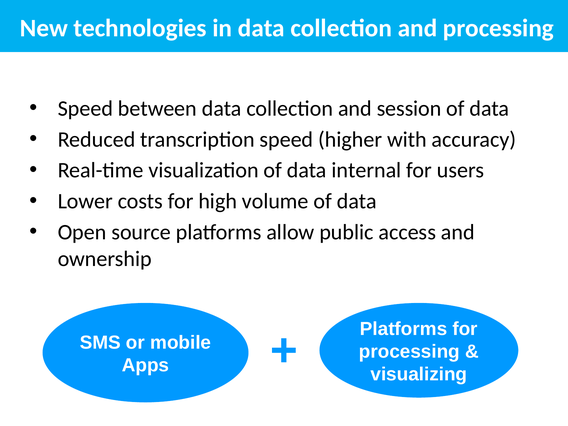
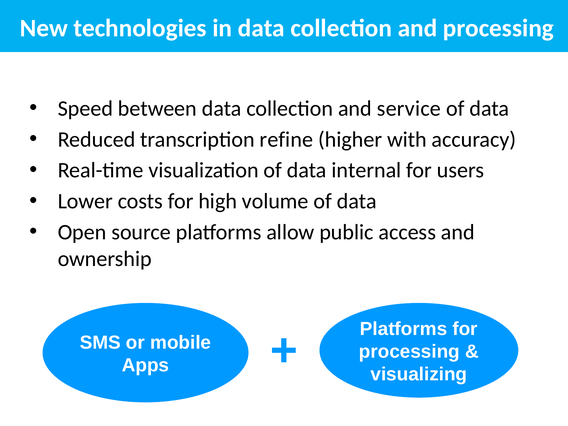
session: session -> service (409, 108)
transcription speed: speed -> refine (286, 139)
